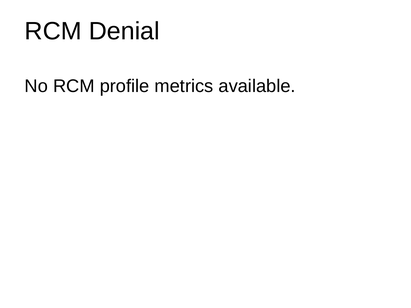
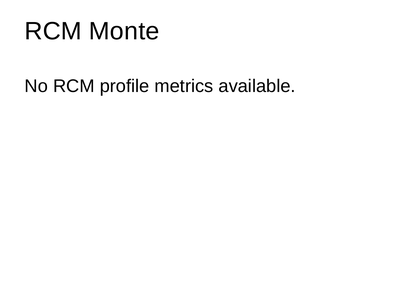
Denial: Denial -> Monte (124, 31)
